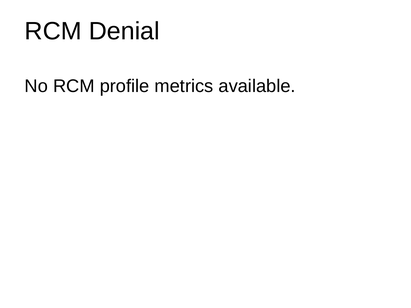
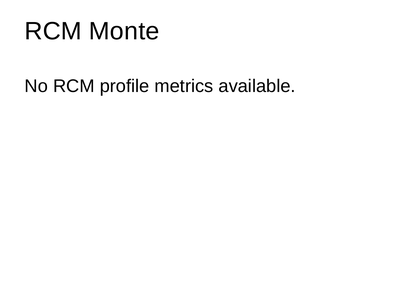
Denial: Denial -> Monte (124, 31)
